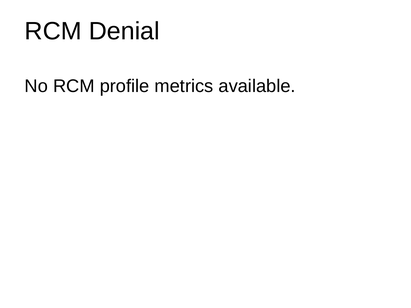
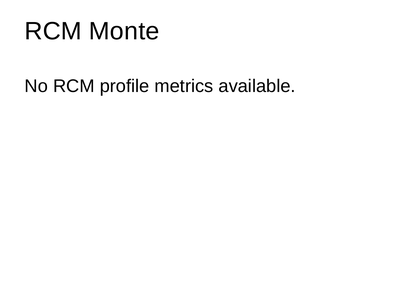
Denial: Denial -> Monte (124, 31)
